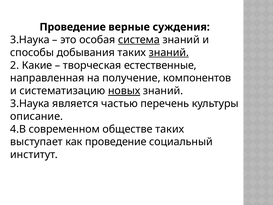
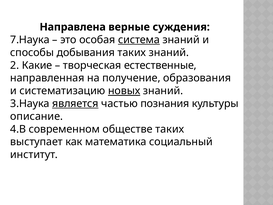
Проведение: Проведение -> Направлена (73, 27)
3.Наука: 3.Наука -> 7.Наука (30, 40)
знаний underline: present -> none (169, 52)
компонентов: компонентов -> образования (197, 78)
является underline: none -> present (75, 103)
перечень: перечень -> познания (165, 103)
как проведение: проведение -> математика (116, 142)
